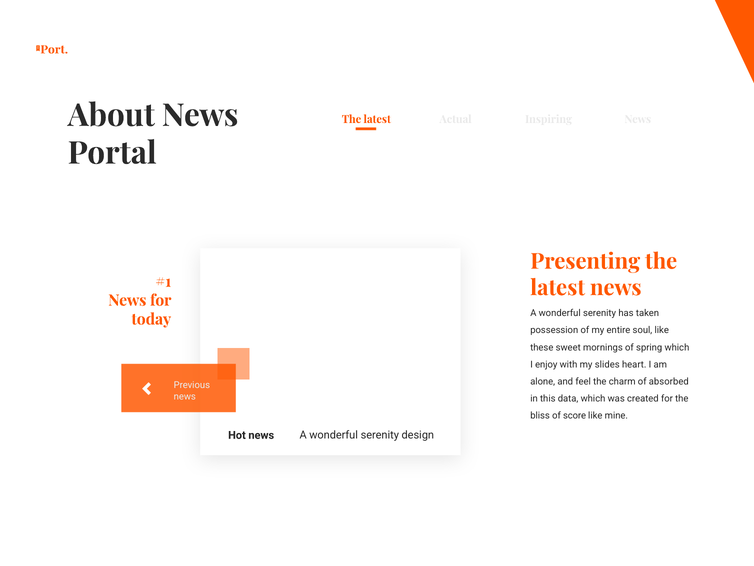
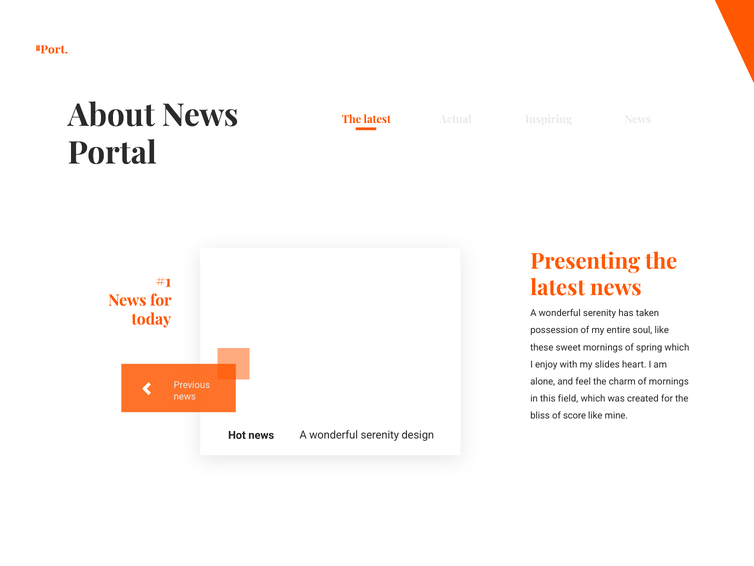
of absorbed: absorbed -> mornings (669, 381)
data: data -> field (568, 398)
